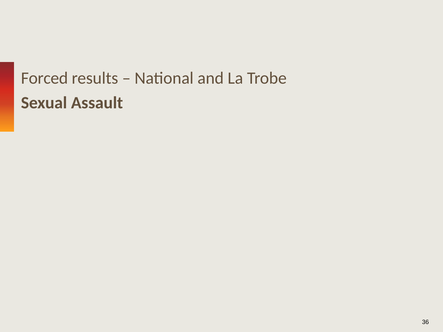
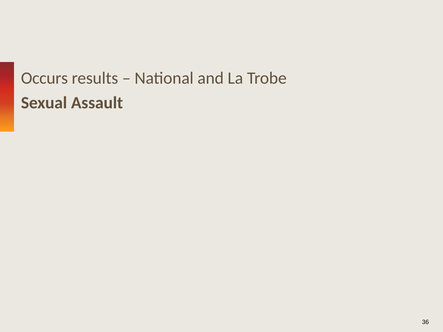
Forced: Forced -> Occurs (44, 78)
